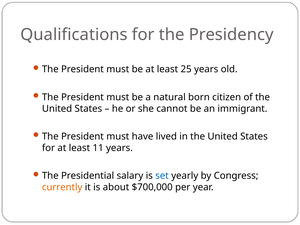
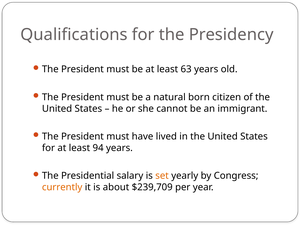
25: 25 -> 63 (186, 69)
11: 11 -> 94 (98, 148)
set colour: blue -> orange (162, 176)
$700,000: $700,000 -> $239,709 (152, 187)
